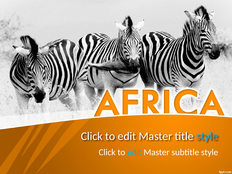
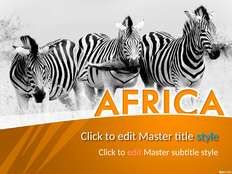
edit colour: light blue -> pink (134, 152)
